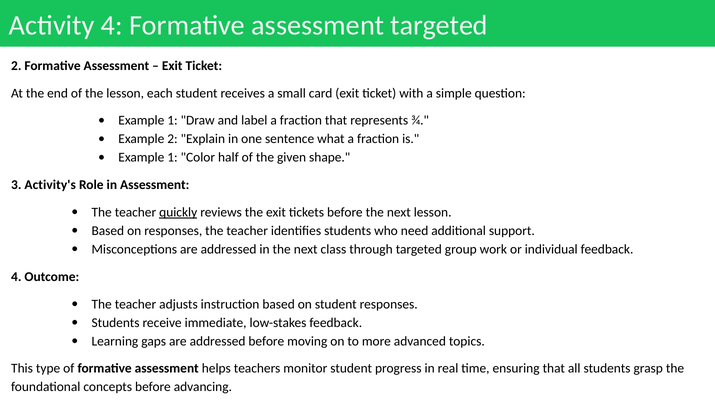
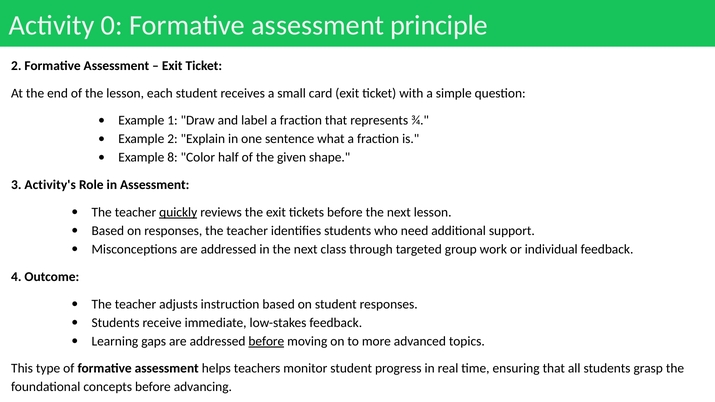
Activity 4: 4 -> 0 (112, 26)
assessment targeted: targeted -> principle (439, 26)
1: 1 -> 8 (172, 158)
before underline: none -> present (266, 341)
